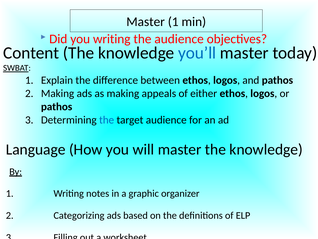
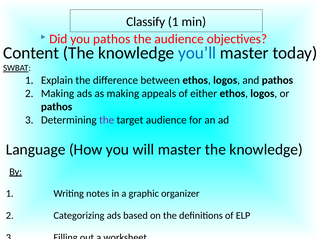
Master: Master -> Classify (146, 22)
you writing: writing -> pathos (112, 39)
the colour: blue -> purple (107, 120)
